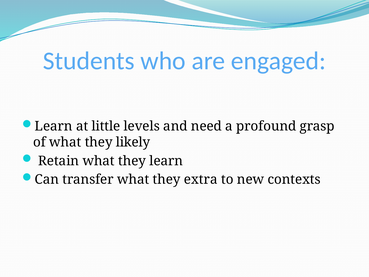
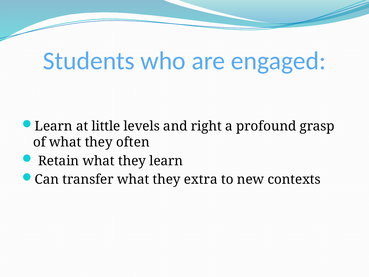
need: need -> right (206, 126)
likely: likely -> often (133, 142)
